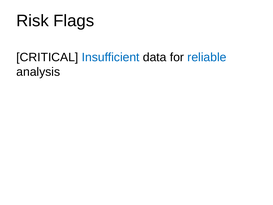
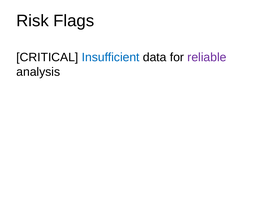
reliable colour: blue -> purple (207, 57)
